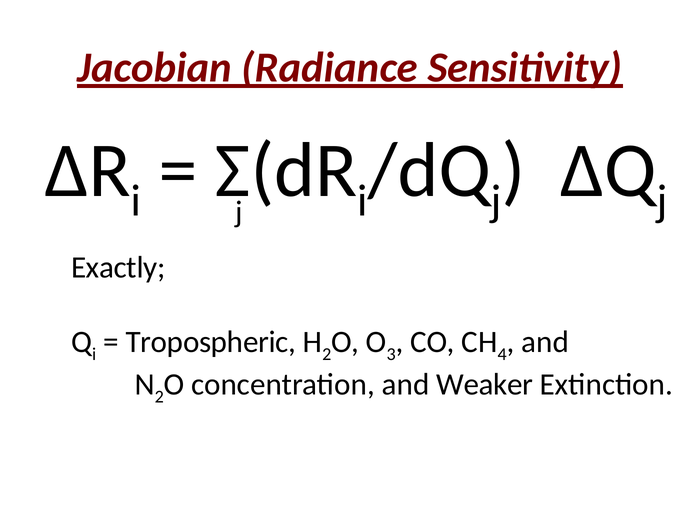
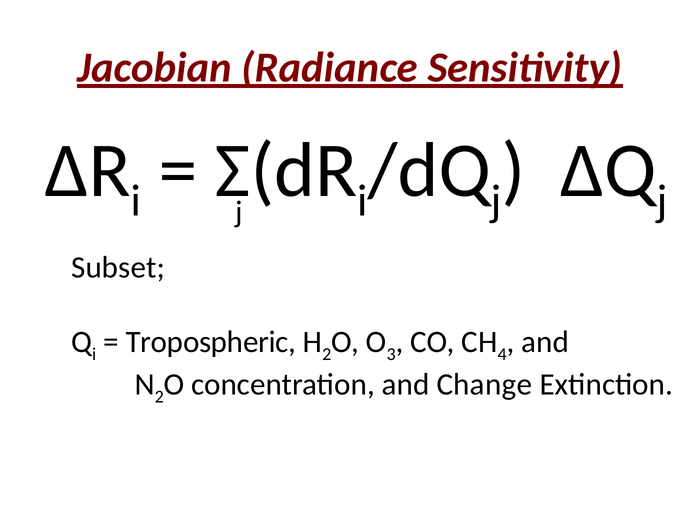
Exactly: Exactly -> Subset (118, 267)
Weaker: Weaker -> Change (484, 384)
